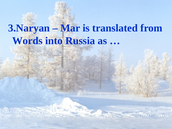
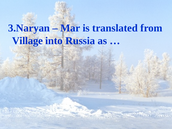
Words: Words -> Village (27, 41)
